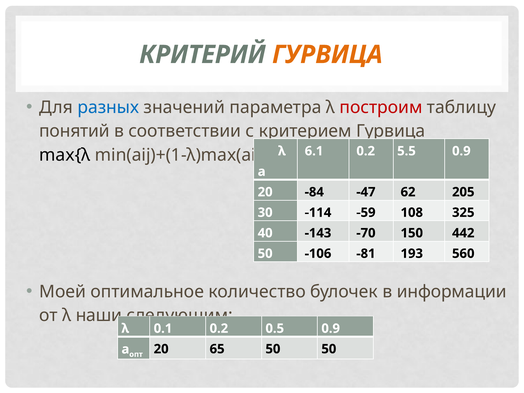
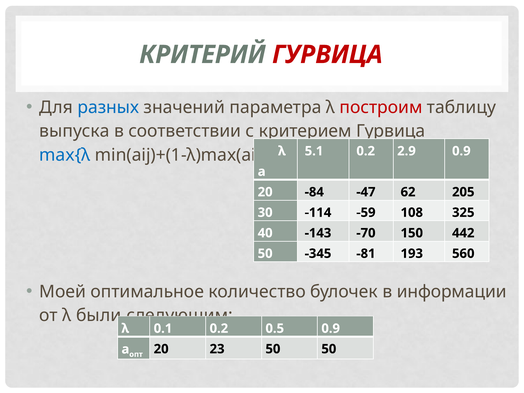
ГУРВИЦА colour: orange -> red (327, 55)
понятий: понятий -> выпуска (74, 131)
6.1: 6.1 -> 5.1 (314, 151)
5.5: 5.5 -> 2.9 (406, 151)
max{λ colour: black -> blue (65, 155)
-106: -106 -> -345 (318, 254)
наши: наши -> были (99, 315)
65: 65 -> 23 (217, 349)
